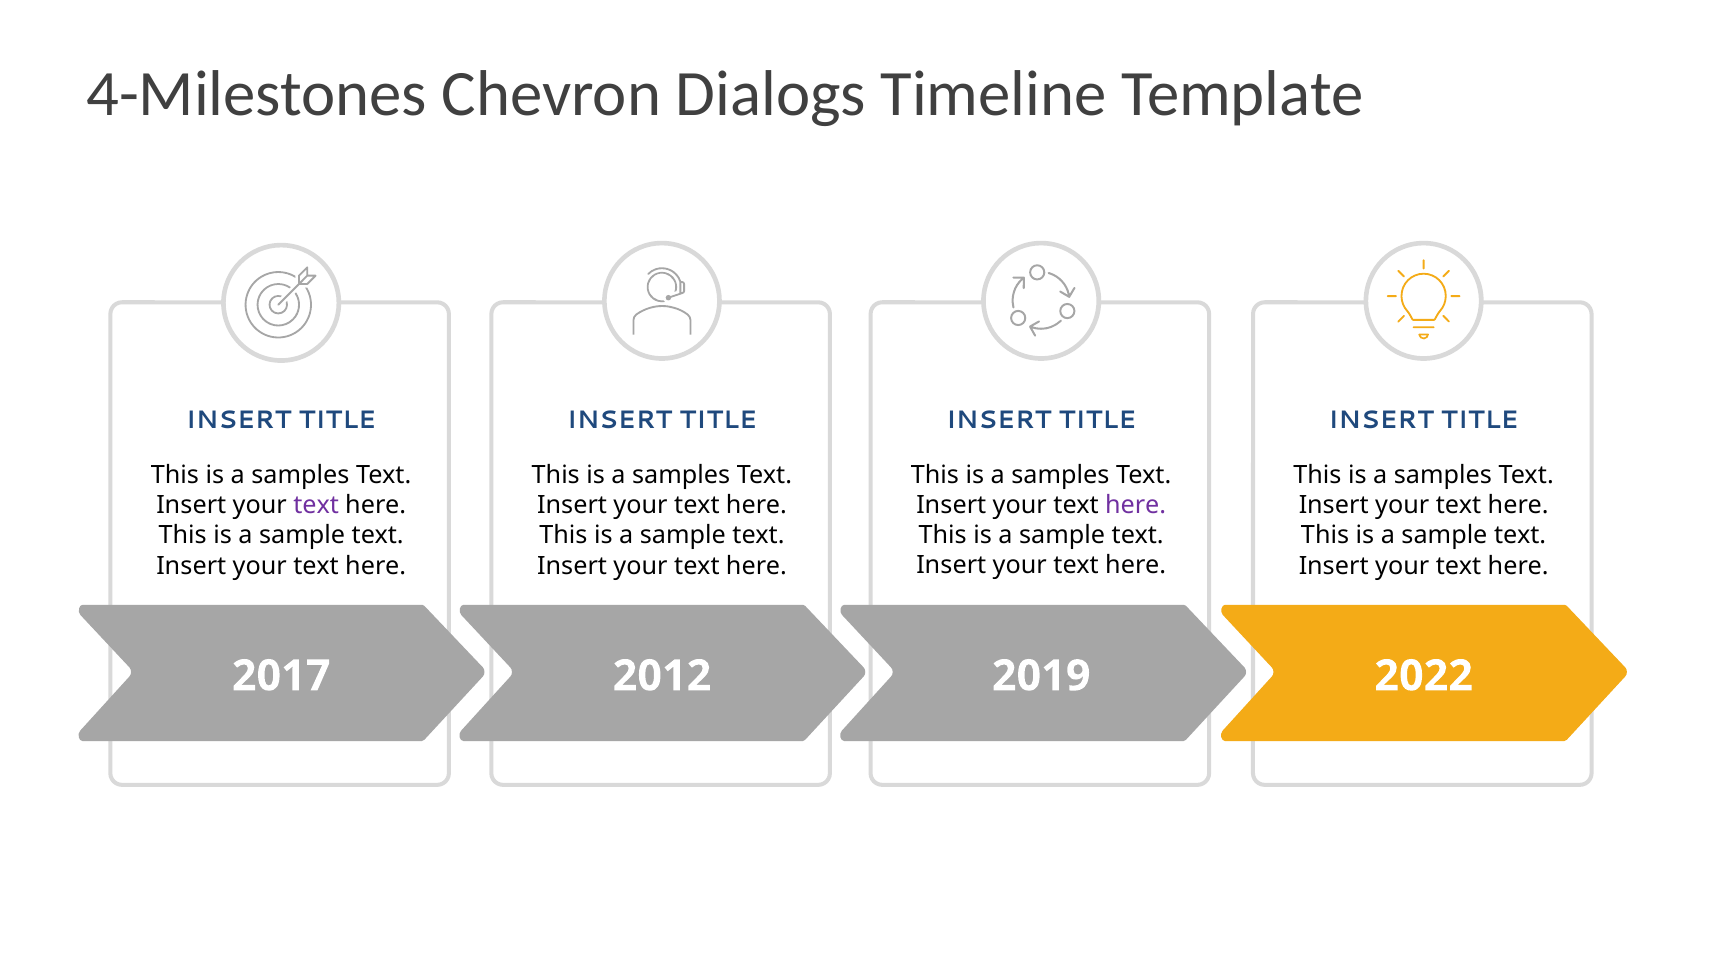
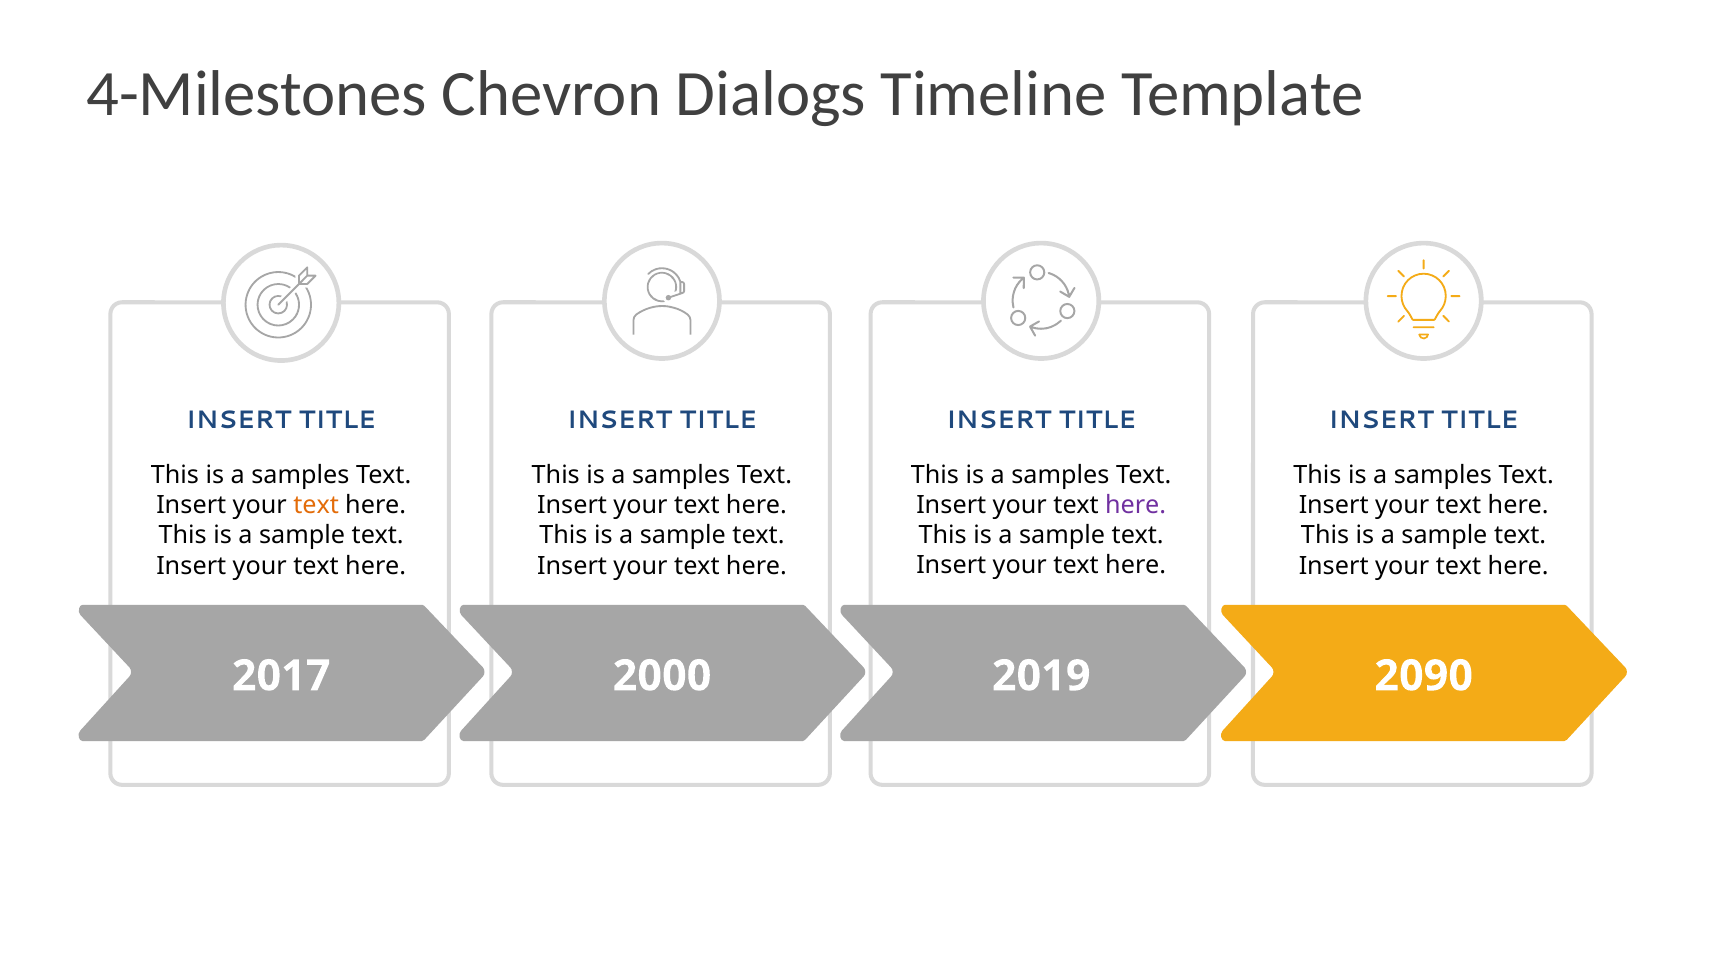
text colour: purple -> orange (316, 505)
2012: 2012 -> 2000 (662, 676)
2022: 2022 -> 2090 (1424, 676)
